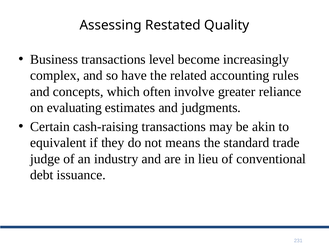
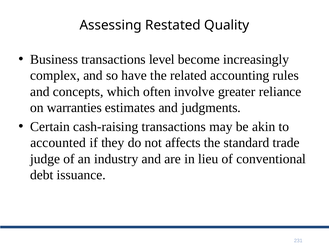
evaluating: evaluating -> warranties (74, 108)
equivalent: equivalent -> accounted (58, 143)
means: means -> affects (183, 143)
